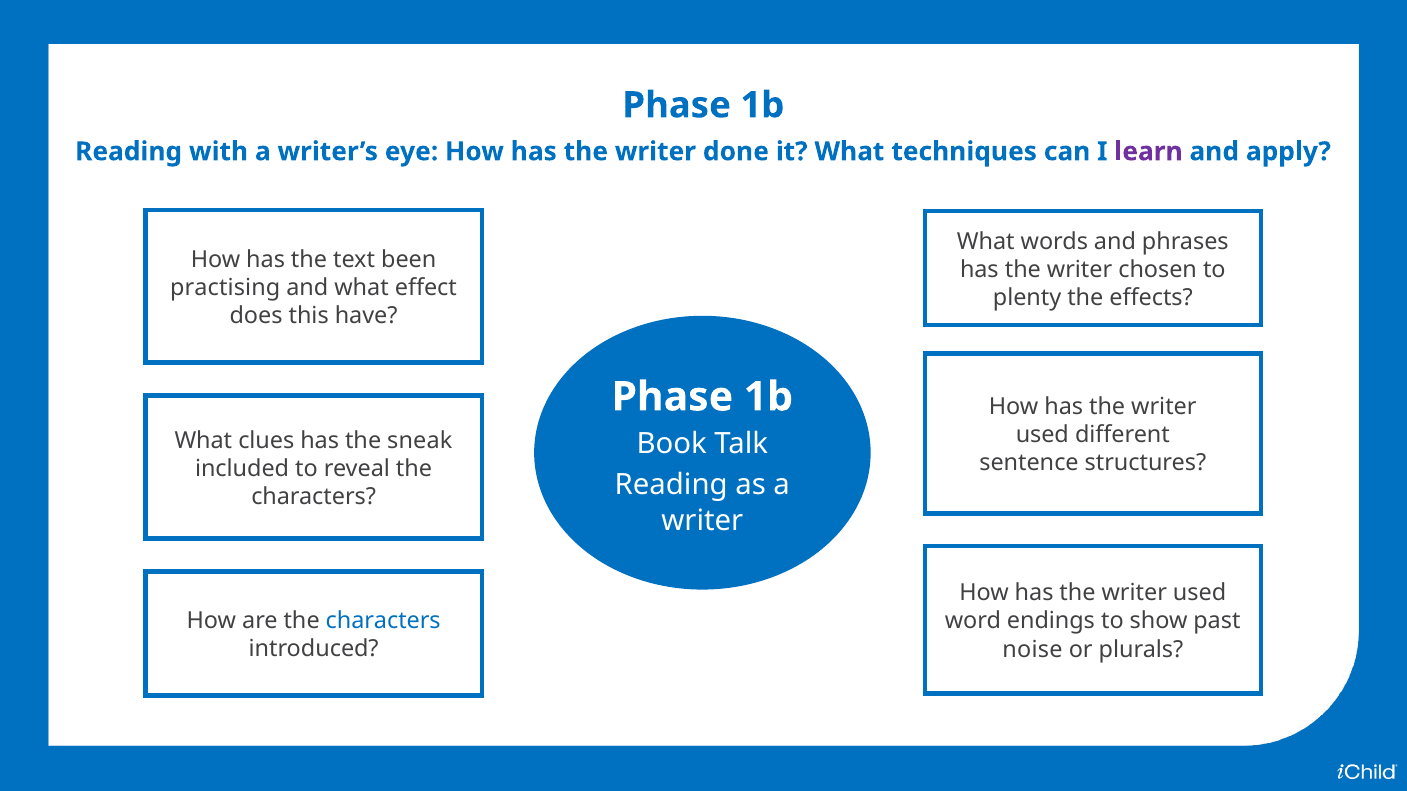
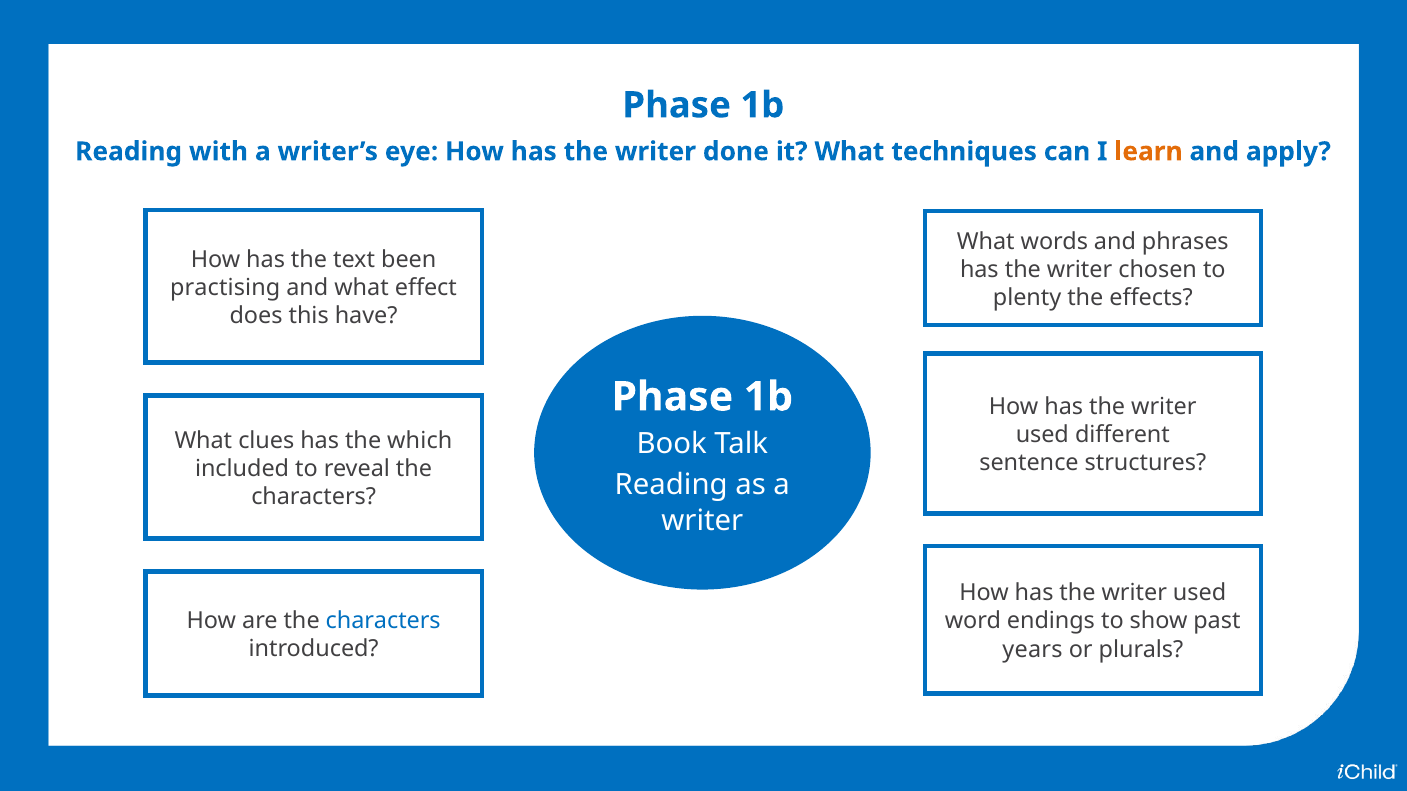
learn colour: purple -> orange (1149, 152)
sneak: sneak -> which (420, 441)
noise: noise -> years (1032, 650)
